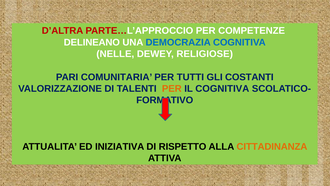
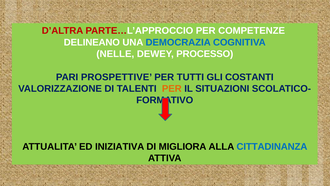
RELIGIOSE: RELIGIOSE -> PROCESSO (205, 54)
COMUNITARIA: COMUNITARIA -> PROSPETTIVE (117, 77)
IL COGNITIVA: COGNITIVA -> SITUAZIONI (222, 89)
RISPETTO: RISPETTO -> MIGLIORA (183, 146)
CITTADINANZA colour: orange -> blue (272, 146)
